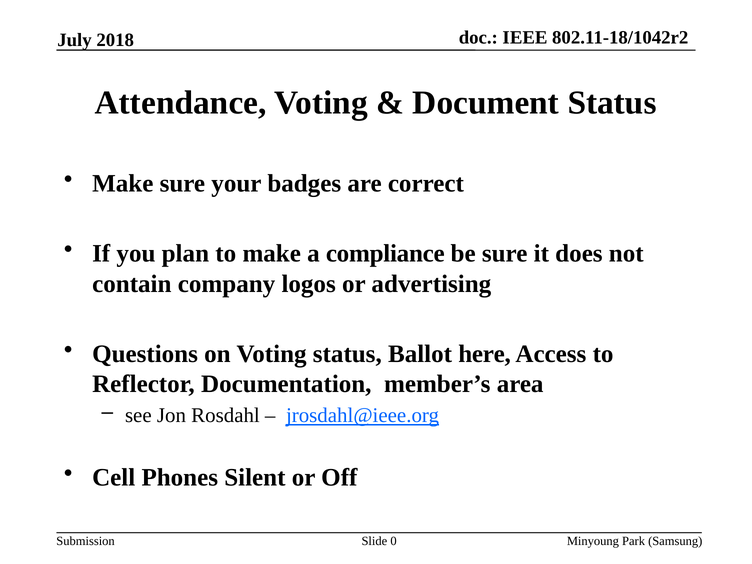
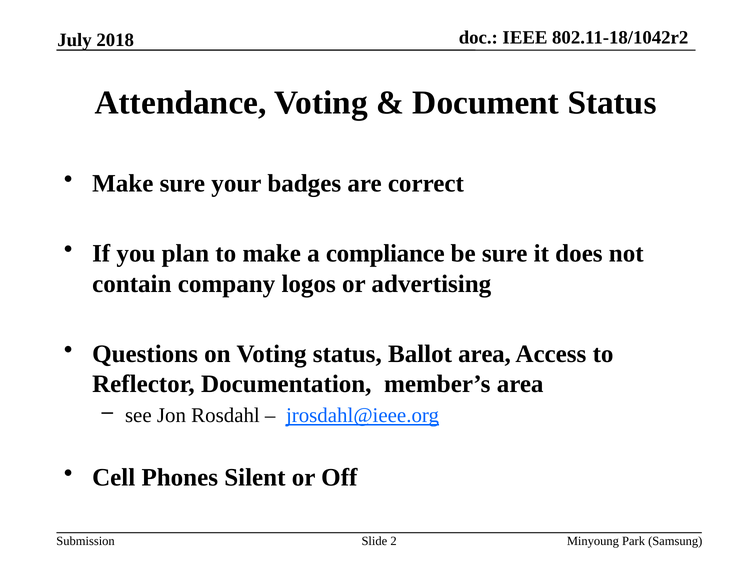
Ballot here: here -> area (485, 354)
0: 0 -> 2 (394, 541)
